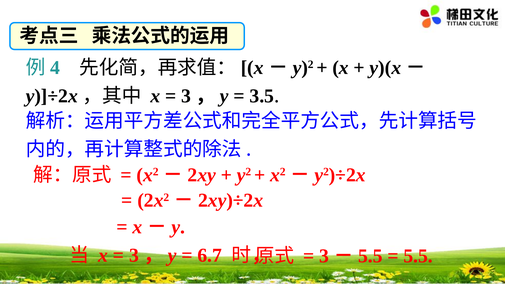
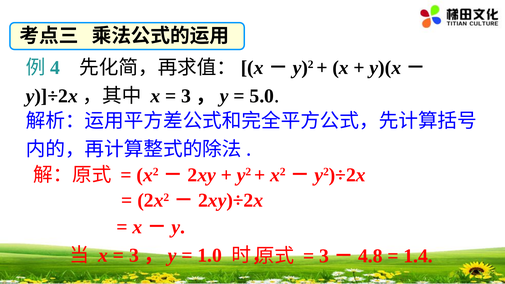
3.5: 3.5 -> 5.0 (262, 96)
6.7: 6.7 -> 1.0 (210, 255)
5.5: 5.5 -> 4.8 (370, 256)
5.5: 5.5 -> 1.4 (418, 256)
